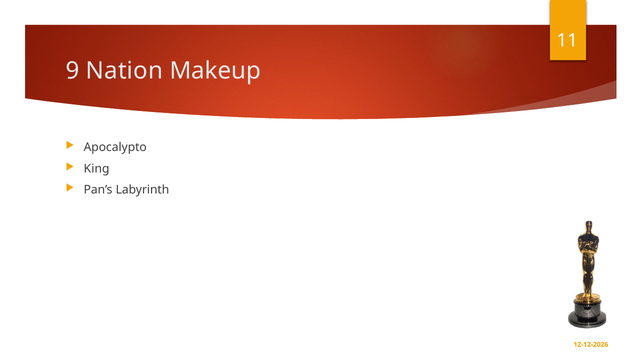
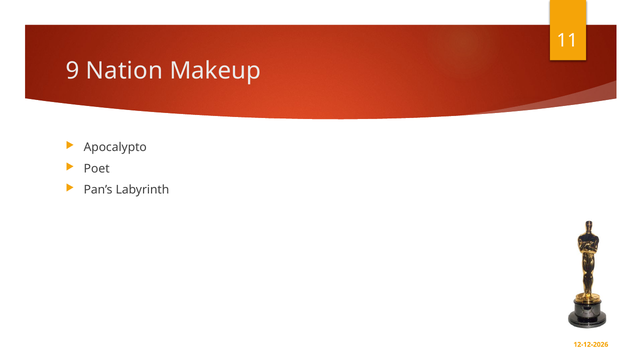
King: King -> Poet (97, 169)
